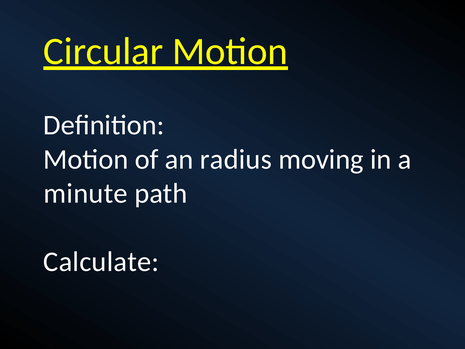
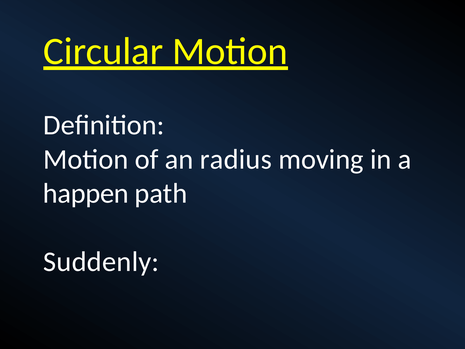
minute: minute -> happen (86, 193)
Calculate: Calculate -> Suddenly (101, 261)
